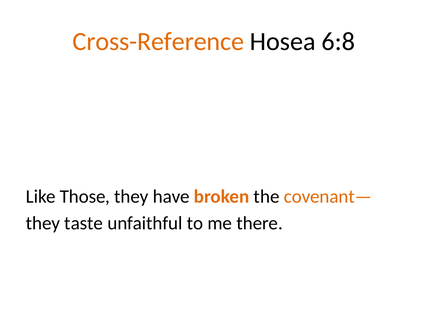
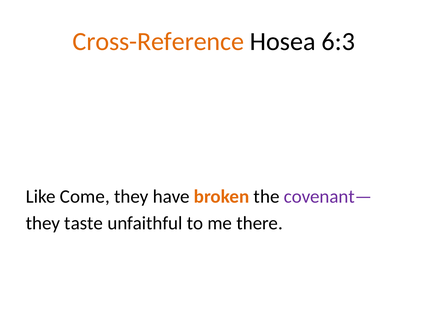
6:8: 6:8 -> 6:3 (338, 41)
Those: Those -> Come (85, 196)
covenant— colour: orange -> purple (328, 196)
